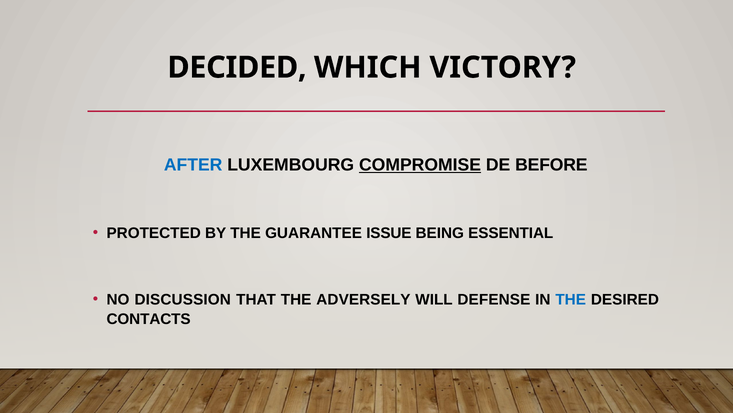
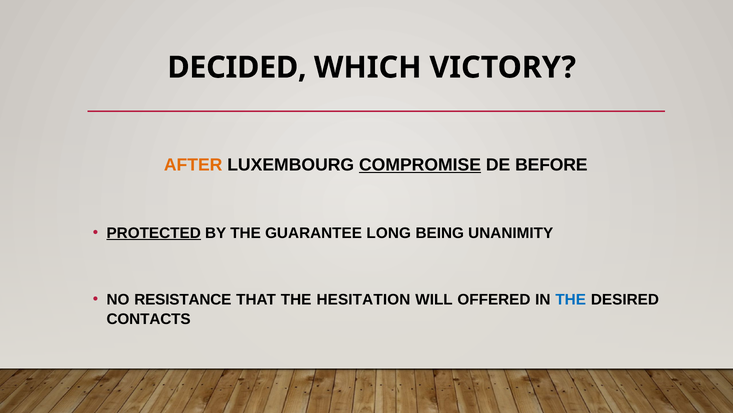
AFTER colour: blue -> orange (193, 165)
PROTECTED underline: none -> present (154, 233)
ISSUE: ISSUE -> LONG (389, 233)
ESSENTIAL: ESSENTIAL -> UNANIMITY (511, 233)
DISCUSSION: DISCUSSION -> RESISTANCE (183, 299)
ADVERSELY: ADVERSELY -> HESITATION (363, 299)
DEFENSE: DEFENSE -> OFFERED (494, 299)
